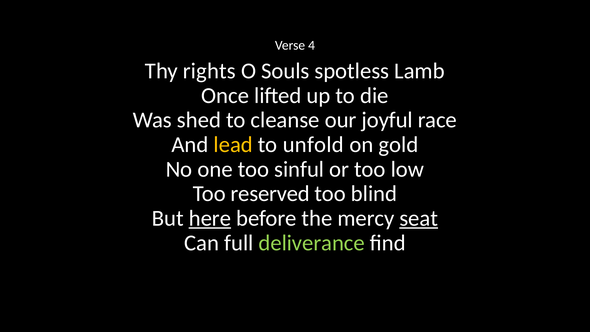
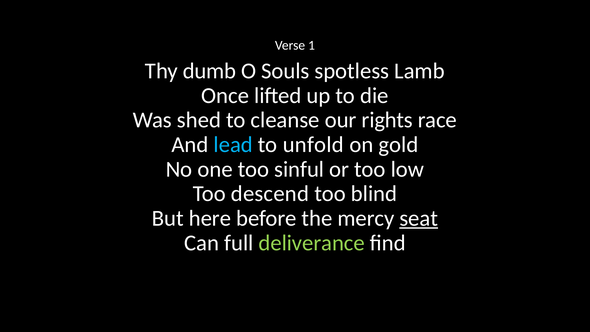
4: 4 -> 1 (312, 45)
rights: rights -> dumb (210, 71)
joyful: joyful -> rights (387, 120)
lead colour: yellow -> light blue (233, 145)
reserved: reserved -> descend (270, 194)
here underline: present -> none (210, 218)
